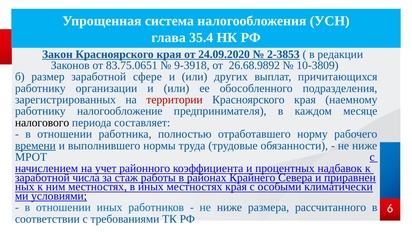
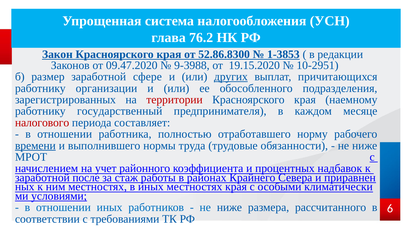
35.4: 35.4 -> 76.2 (201, 37)
24.09.2020: 24.09.2020 -> 52.86.8300 (224, 54)
2-3853: 2-3853 -> 1-3853 (283, 54)
83.75.0651: 83.75.0651 -> 09.47.2020 (132, 65)
9-3918: 9-3918 -> 9-3988 (192, 65)
26.68.9892: 26.68.9892 -> 19.15.2020 (254, 65)
10-3809: 10-3809 -> 10-2951 (318, 65)
других underline: none -> present (231, 77)
налогообложение: налогообложение -> государственный (120, 111)
налогового colour: black -> red (42, 122)
числа: числа -> после (86, 177)
